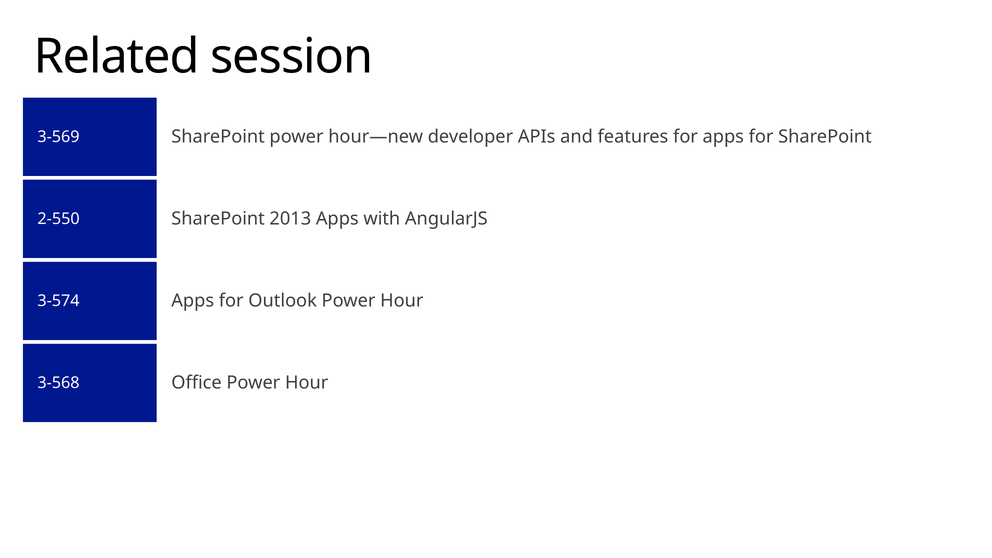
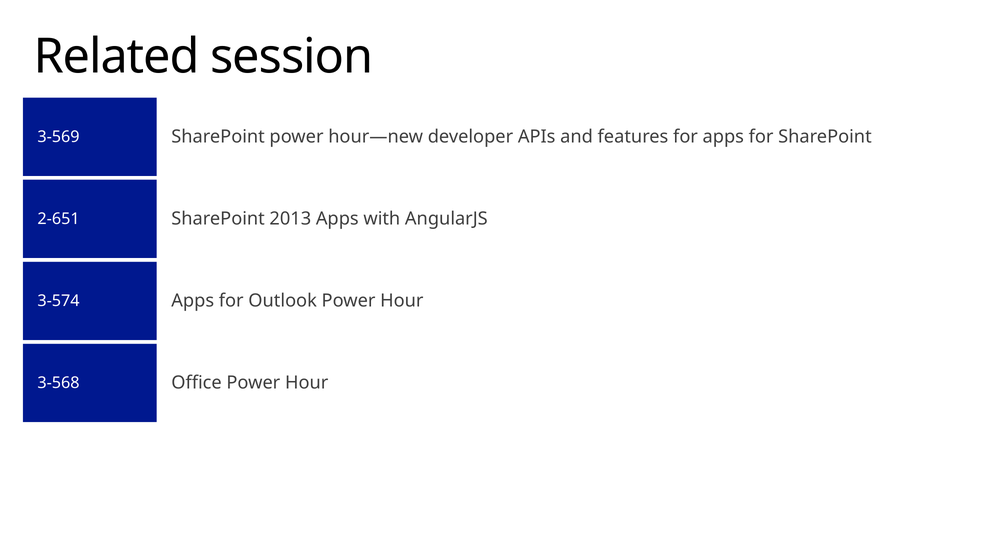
2-550: 2-550 -> 2-651 (59, 219)
